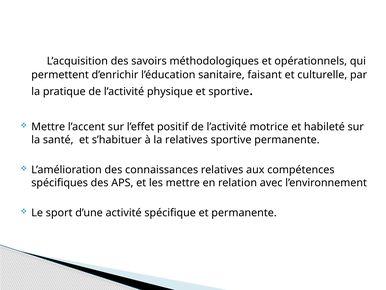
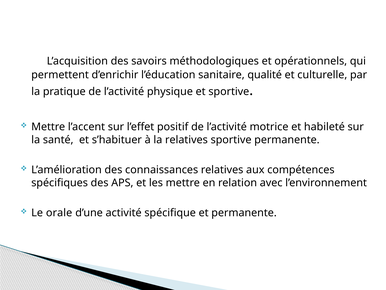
faisant: faisant -> qualité (265, 75)
sport: sport -> orale (59, 213)
